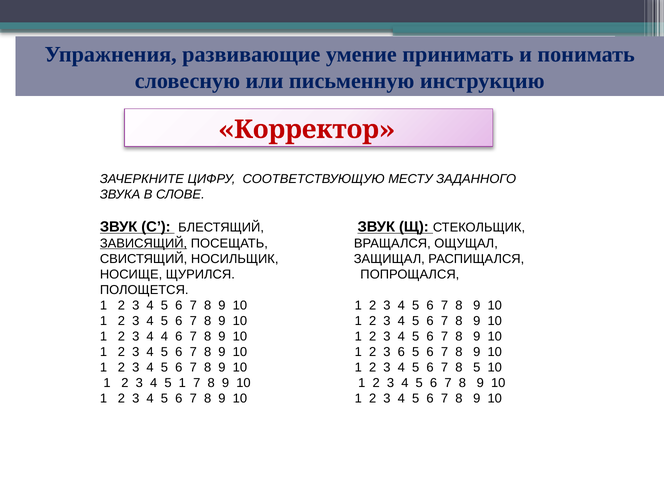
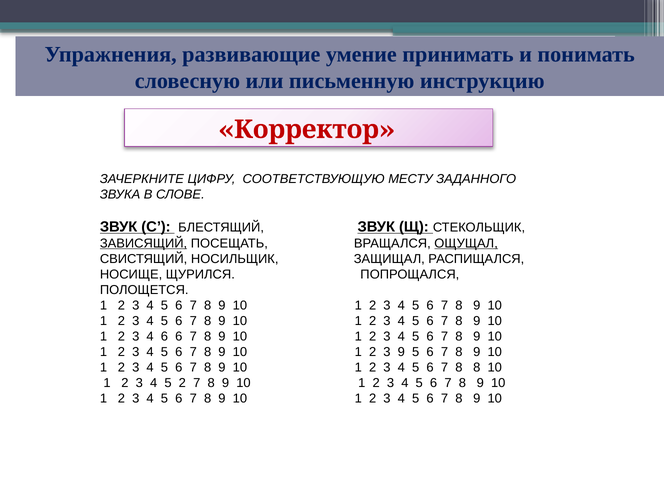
ОЩУЩАЛ underline: none -> present (466, 243)
4 4: 4 -> 6 (164, 336)
3 6: 6 -> 9 (401, 352)
8 5: 5 -> 8 (477, 367)
5 1: 1 -> 2 (182, 383)
